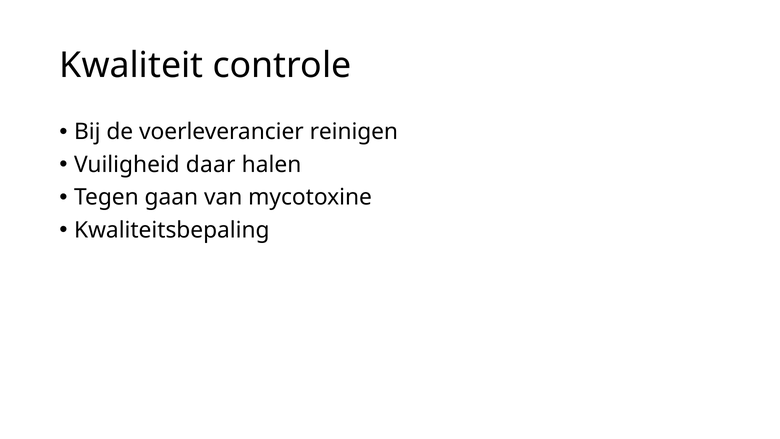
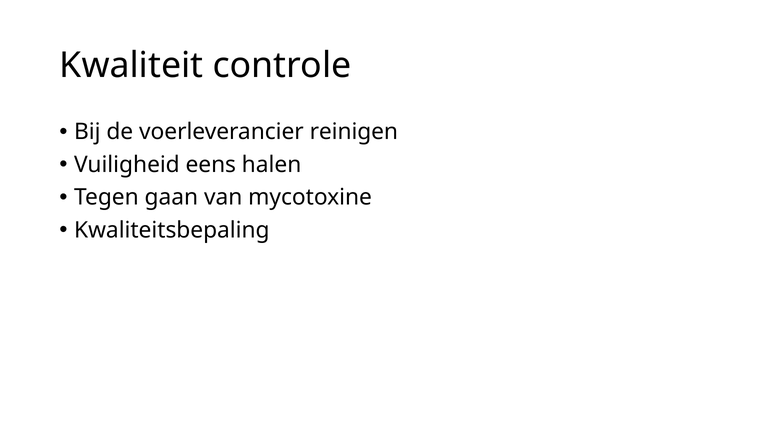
daar: daar -> eens (211, 165)
